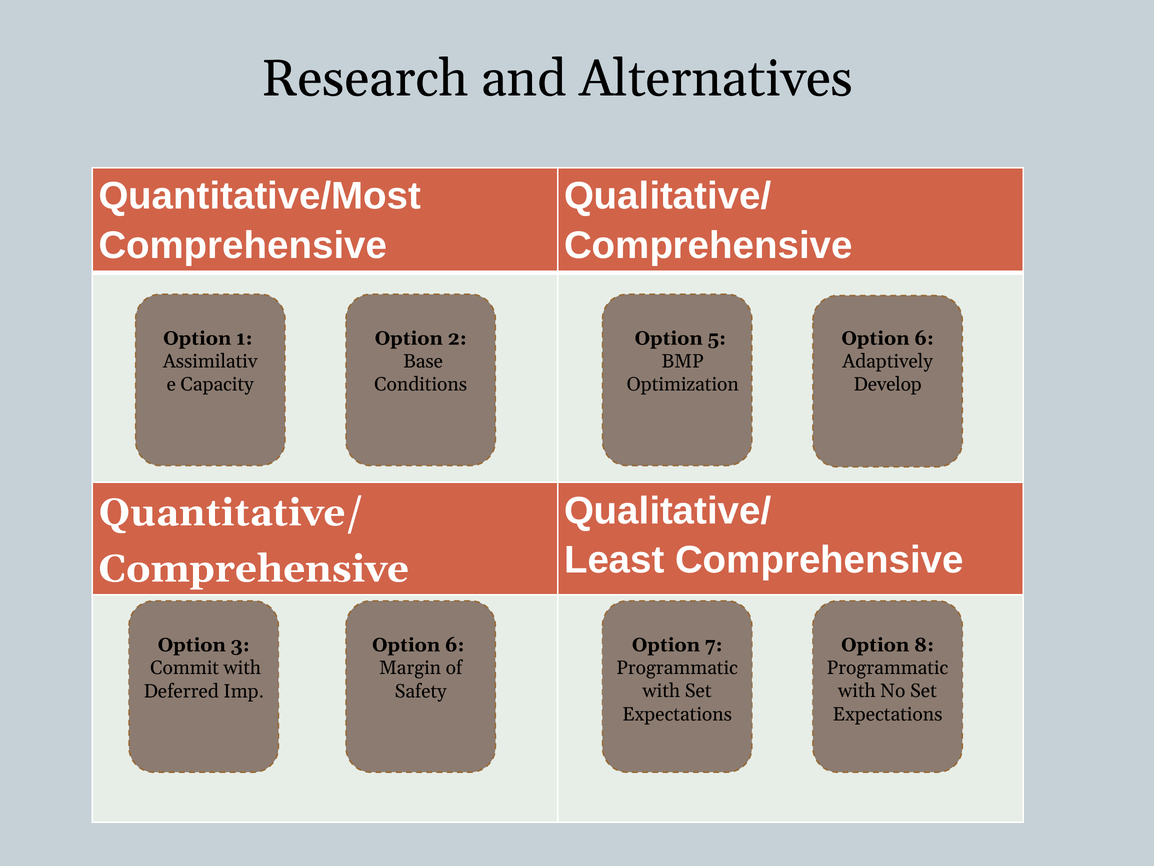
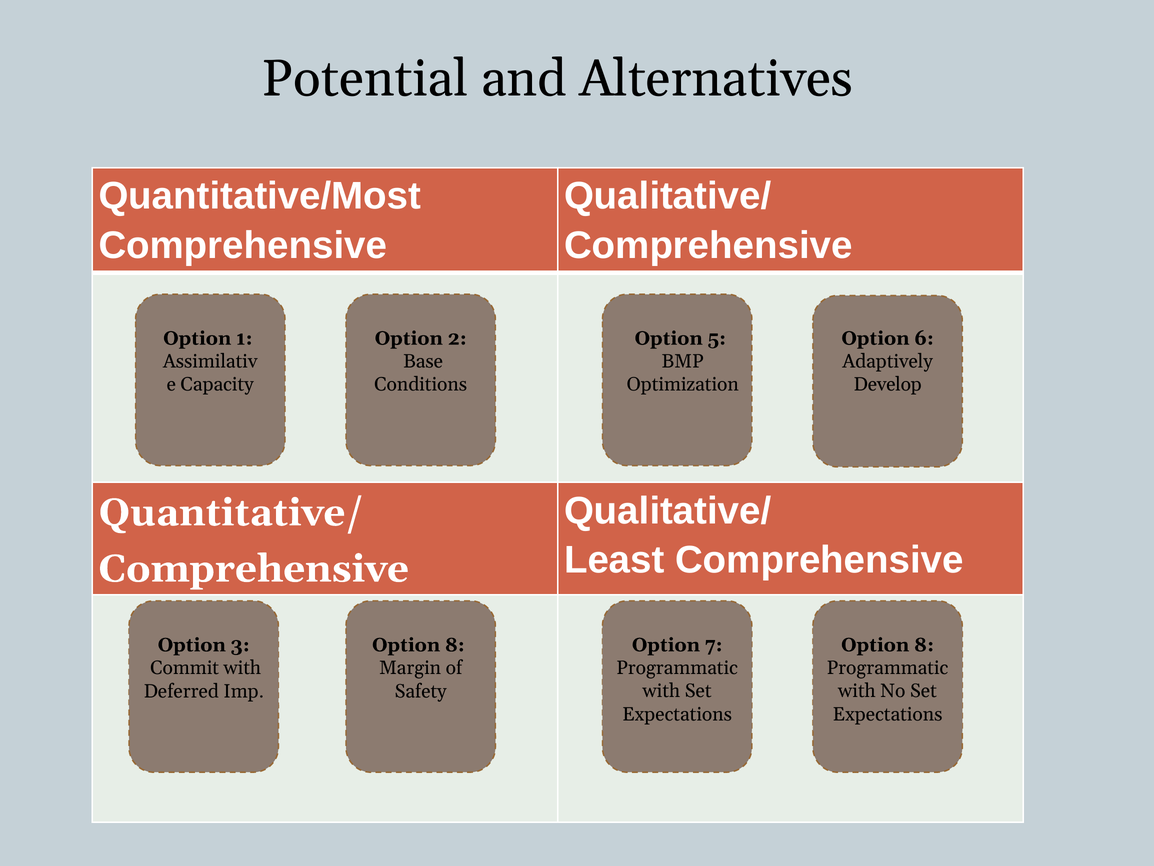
Research: Research -> Potential (365, 79)
6: 6 -> 8 (455, 645)
